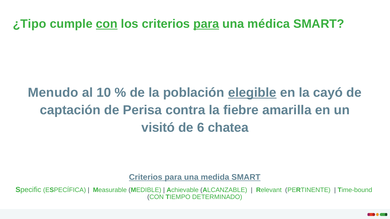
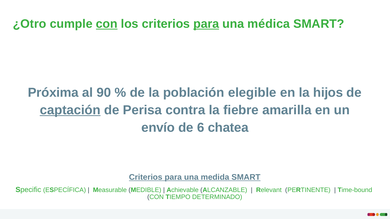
¿Tipo: ¿Tipo -> ¿Otro (30, 24)
Menudo: Menudo -> Próxima (53, 93)
10: 10 -> 90 (104, 93)
elegible underline: present -> none (252, 93)
cayó: cayó -> hijos (328, 93)
captación underline: none -> present (70, 110)
visitó: visitó -> envío (158, 128)
